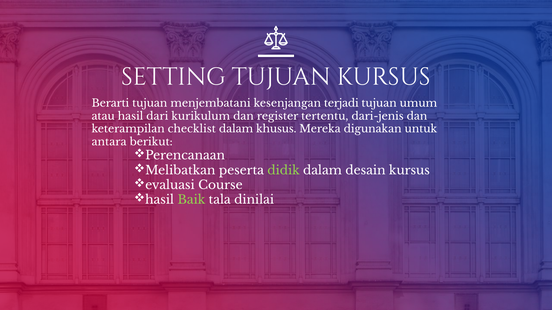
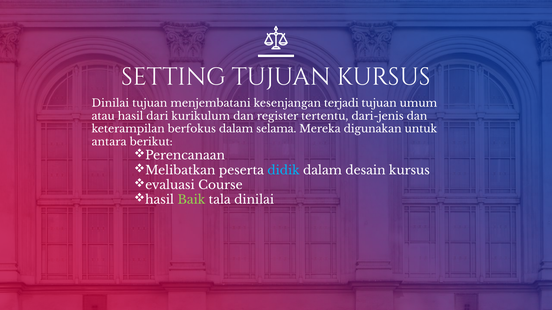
Berarti: Berarti -> Dinilai (110, 104)
checklist: checklist -> berfokus (192, 129)
khusus: khusus -> selama (276, 129)
didik colour: light green -> light blue (284, 171)
